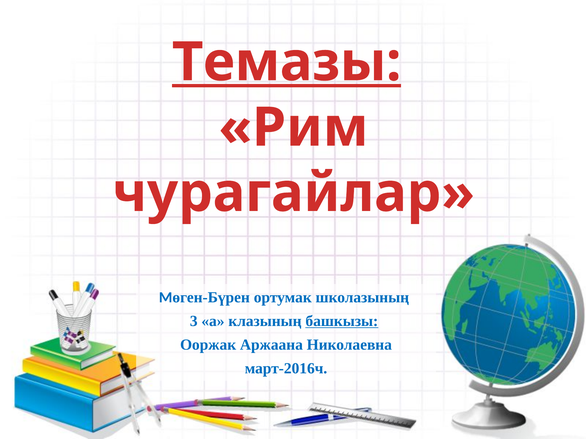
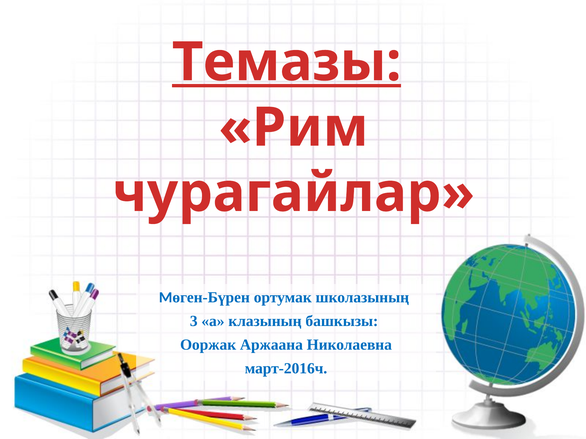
башкызы underline: present -> none (342, 321)
